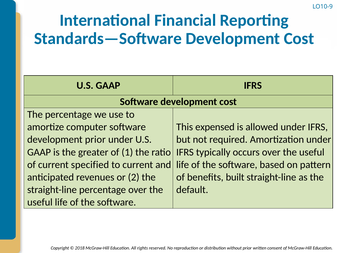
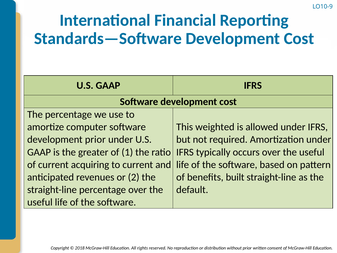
expensed: expensed -> weighted (215, 127)
specified: specified -> acquiring (90, 164)
